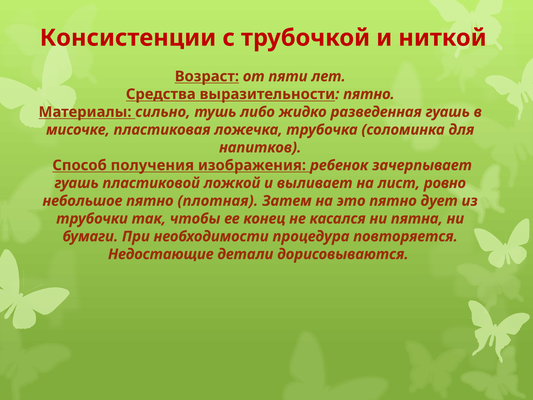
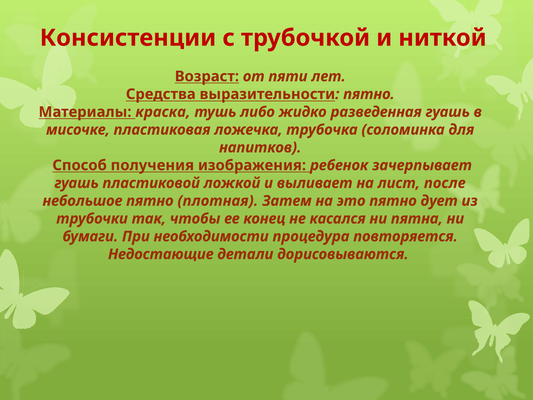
сильно: сильно -> краска (163, 112)
ровно: ровно -> после (445, 183)
